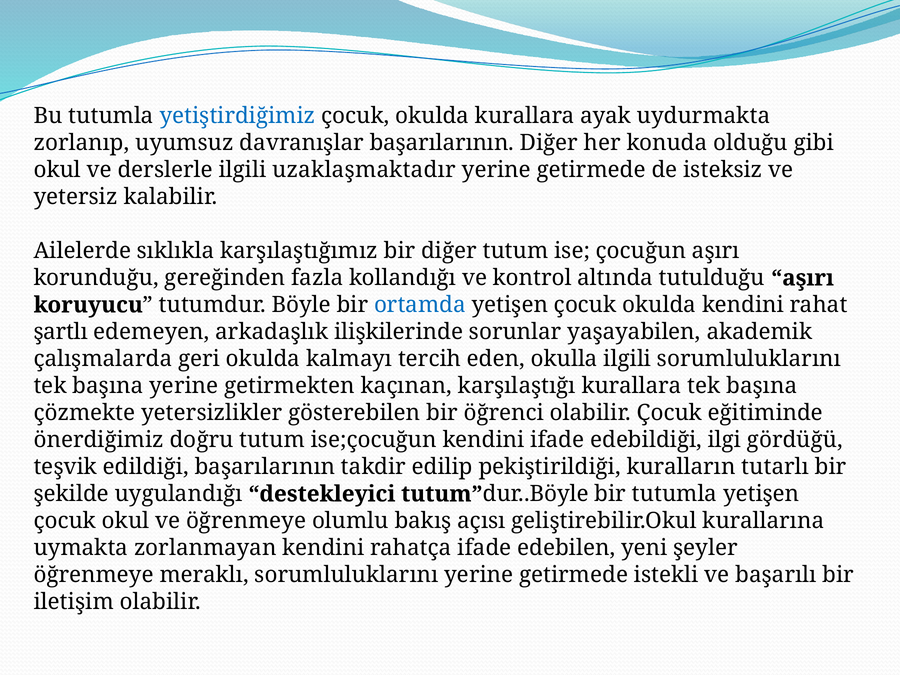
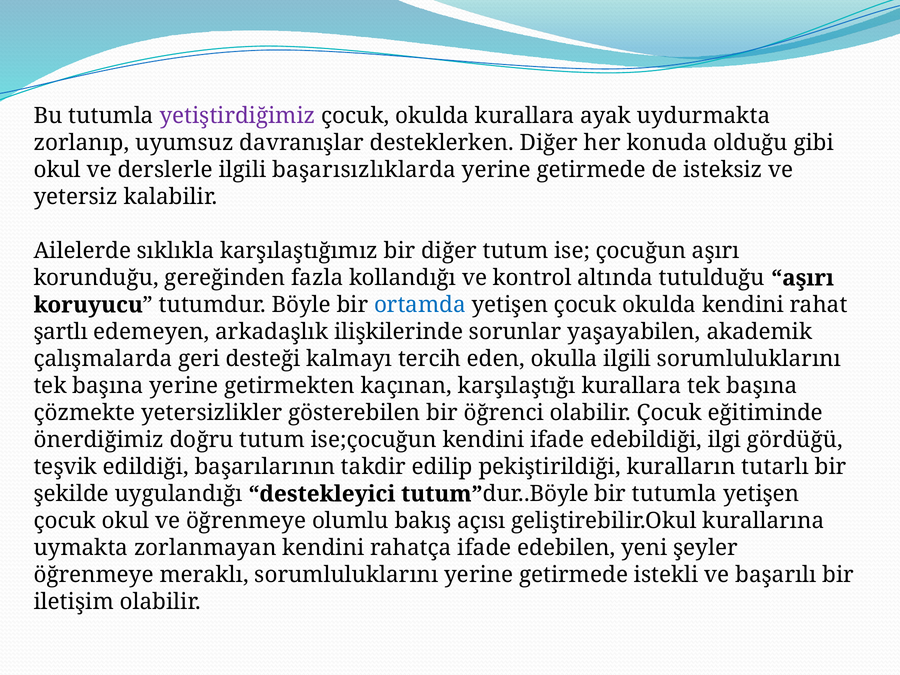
yetiştirdiğimiz colour: blue -> purple (237, 116)
davranışlar başarılarının: başarılarının -> desteklerken (442, 143)
uzaklaşmaktadır: uzaklaşmaktadır -> başarısızlıklarda (364, 170)
geri okulda: okulda -> desteği (263, 359)
